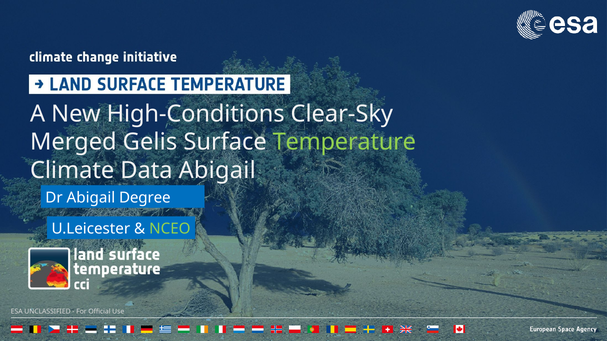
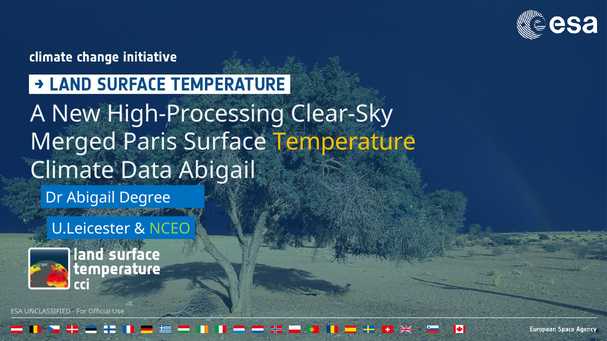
High-Conditions: High-Conditions -> High-Processing (196, 114)
Gelis: Gelis -> Paris (150, 142)
Temperature colour: light green -> yellow (344, 142)
